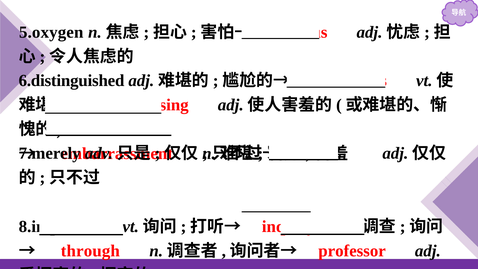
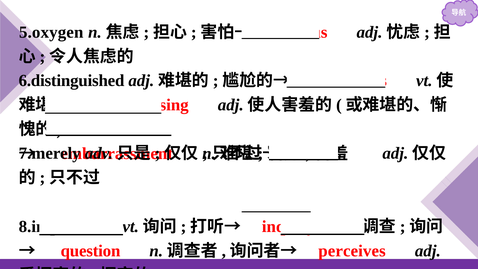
through: through -> question (90, 251)
professor: professor -> perceives (352, 251)
